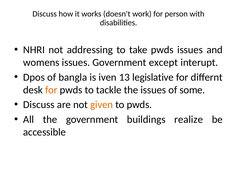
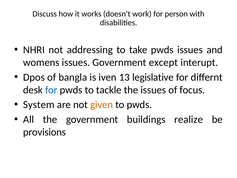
for colour: orange -> blue (51, 90)
some: some -> focus (192, 90)
Discuss: Discuss -> System (39, 105)
accessible: accessible -> provisions (45, 132)
